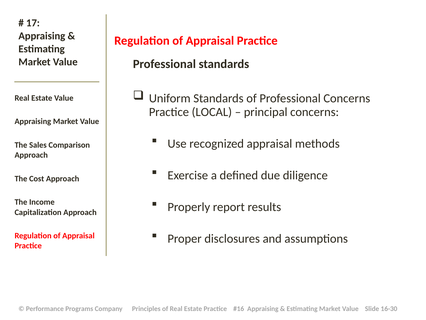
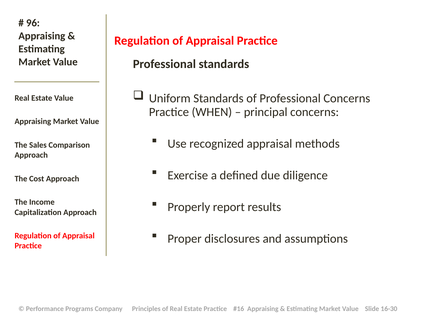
17: 17 -> 96 (33, 23)
LOCAL: LOCAL -> WHEN (212, 112)
